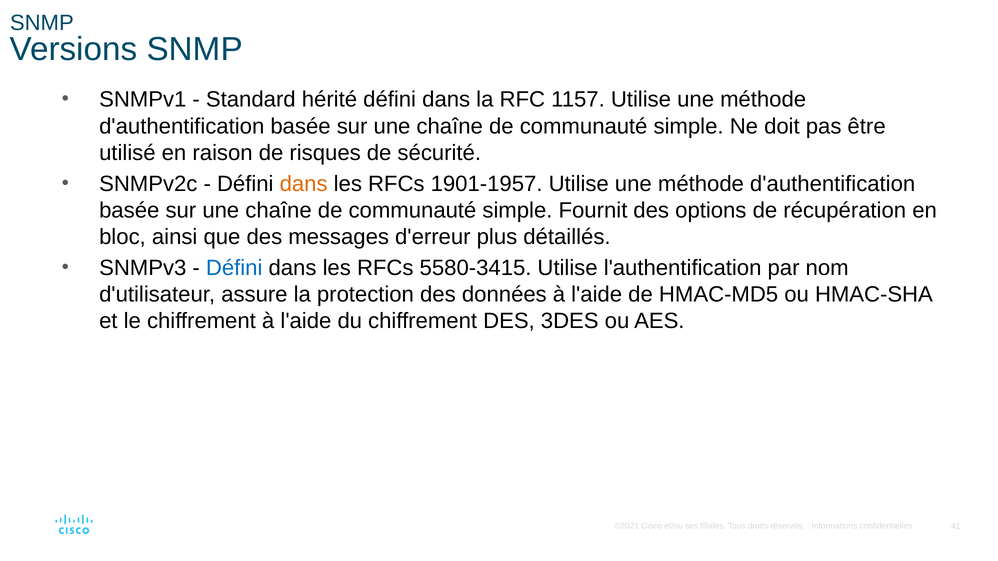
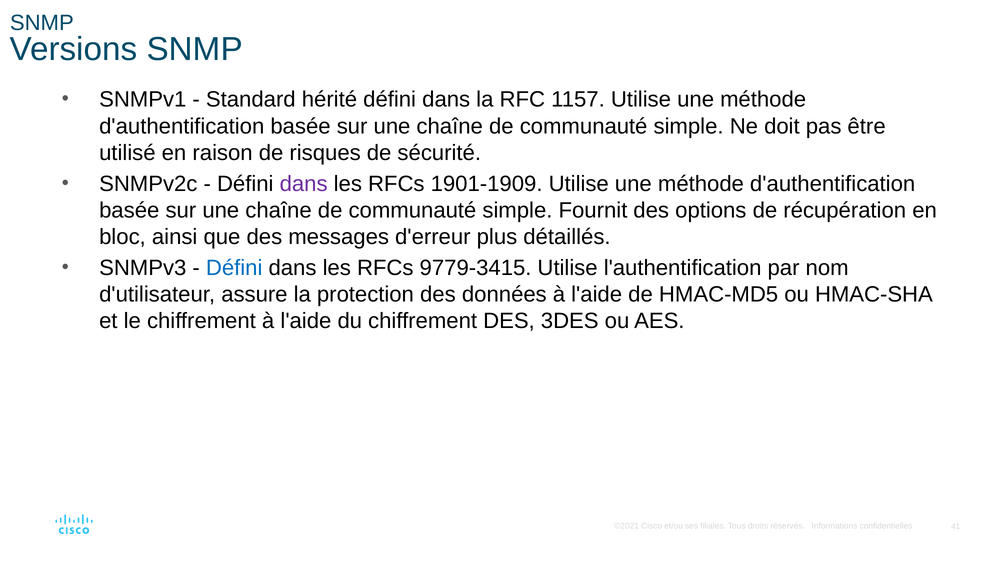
dans colour: orange -> purple (304, 184)
1901-1957: 1901-1957 -> 1901-1909 (487, 184)
5580-3415: 5580-3415 -> 9779-3415 (476, 268)
